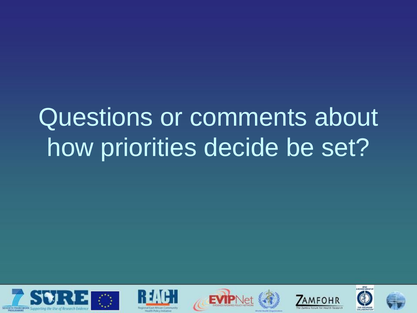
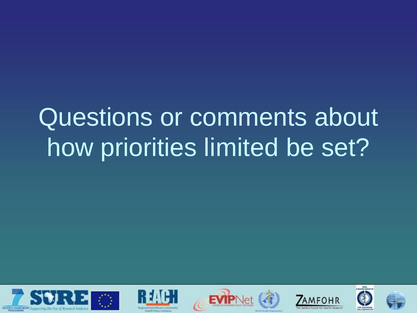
decide: decide -> limited (241, 148)
